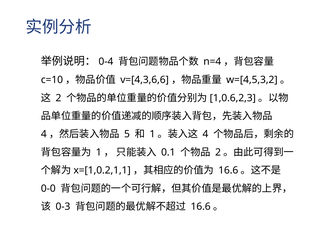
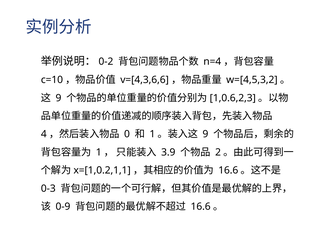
0-4: 0-4 -> 0-2 (106, 62)
2: 2 -> 9 (58, 98)
5: 5 -> 0 (127, 134)
4: 4 -> 9 (205, 134)
0.1: 0.1 -> 3.9 (168, 153)
0-0: 0-0 -> 0-3 (48, 189)
0-3: 0-3 -> 0-9 (63, 207)
